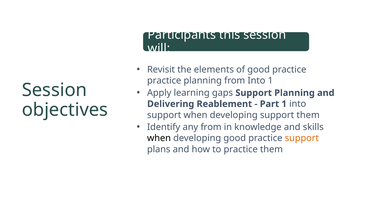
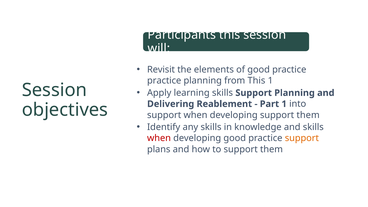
from Into: Into -> This (256, 81)
learning gaps: gaps -> skills (222, 93)
any from: from -> skills (211, 127)
when colour: black -> red (159, 138)
to practice: practice -> support (241, 149)
